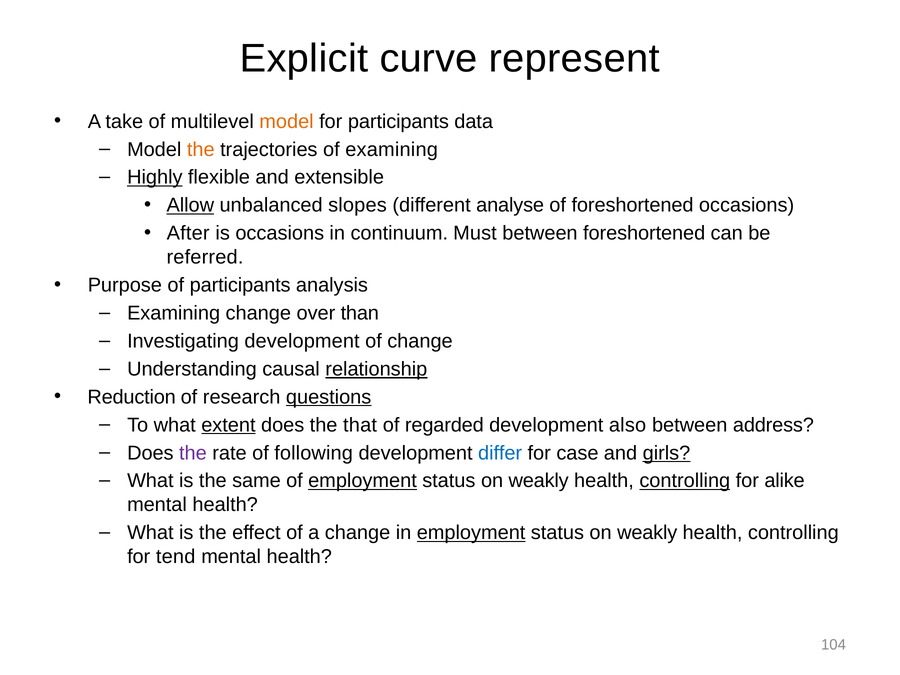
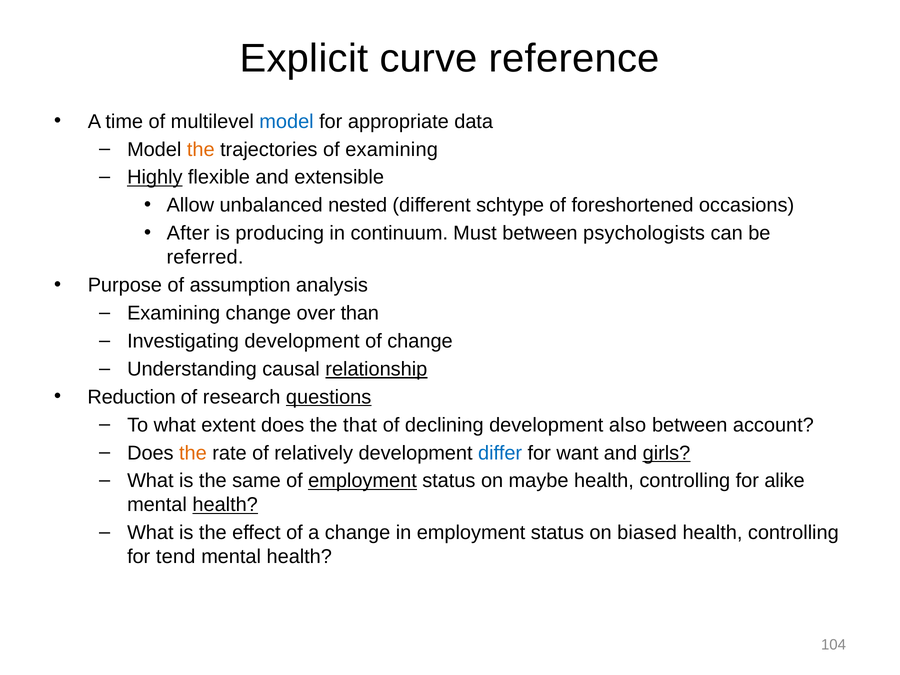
represent: represent -> reference (574, 58)
take: take -> time (124, 121)
model colour: orange -> blue (286, 121)
for participants: participants -> appropriate (398, 121)
Allow underline: present -> none (190, 205)
slopes: slopes -> nested (358, 205)
analyse: analyse -> schtype (510, 205)
is occasions: occasions -> producing (280, 233)
between foreshortened: foreshortened -> psychologists (644, 233)
of participants: participants -> assumption (240, 285)
extent underline: present -> none (228, 425)
regarded: regarded -> declining (444, 425)
address: address -> account (773, 425)
the colour: purple -> orange (193, 453)
following: following -> relatively (314, 453)
case: case -> want (577, 453)
weakly: weakly -> maybe (539, 481)
controlling underline: present -> none (685, 481)
health underline: none -> present (225, 505)
employment underline: present -> none (471, 533)
weakly: weakly -> biased (647, 533)
